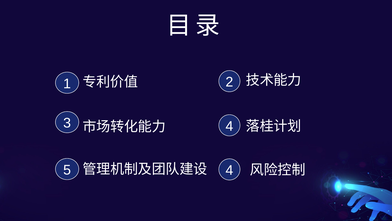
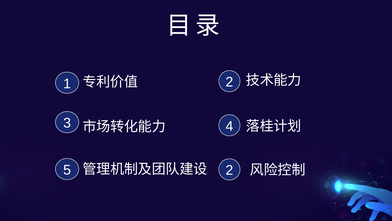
5 4: 4 -> 2 (229, 170)
